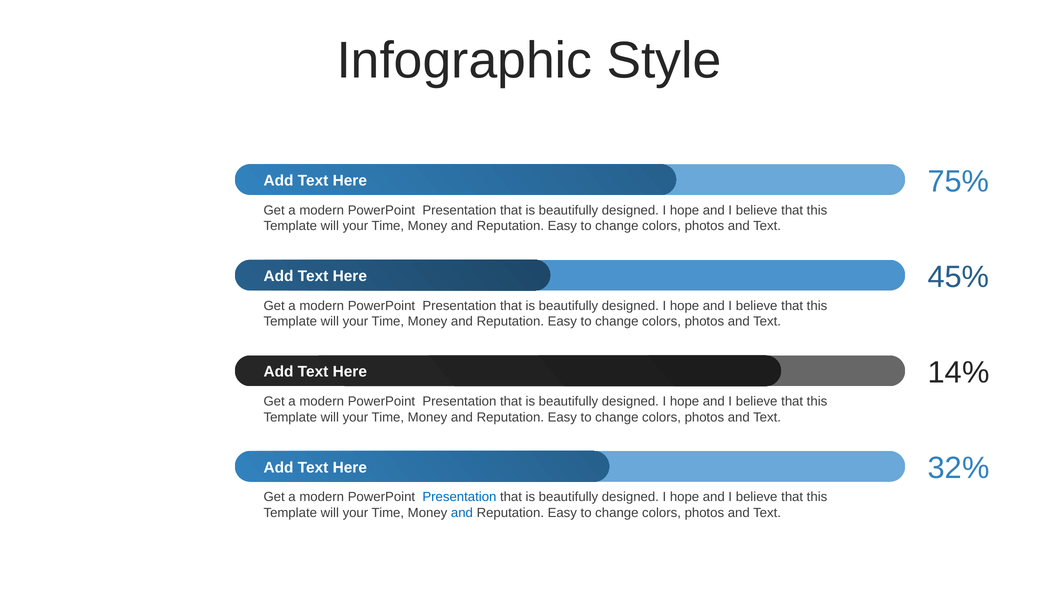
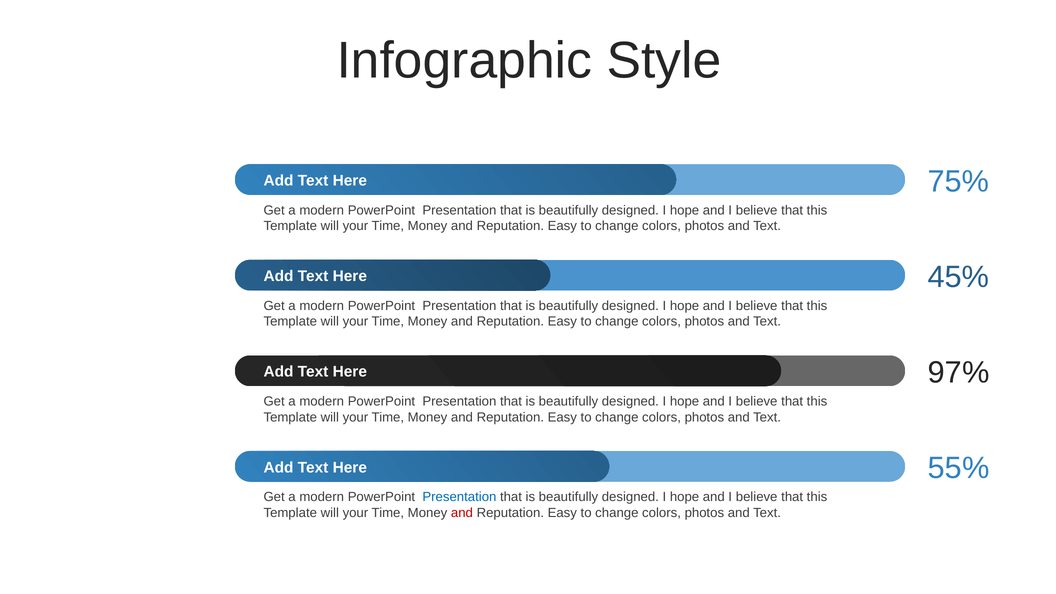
14%: 14% -> 97% (959, 373)
32%: 32% -> 55% (959, 468)
and colour: blue -> red (462, 513)
